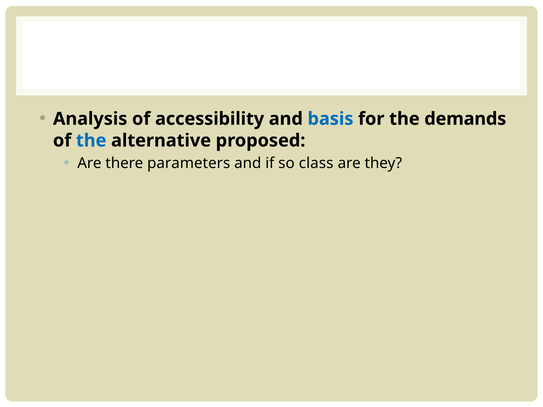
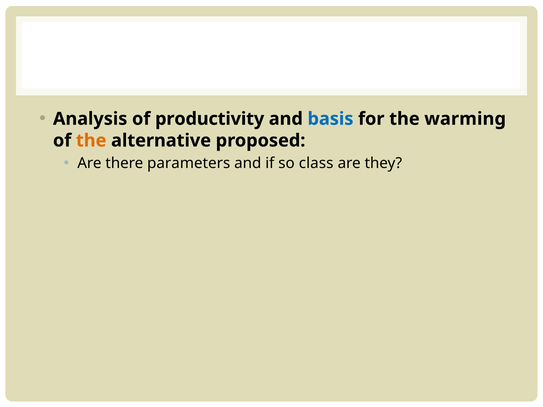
accessibility: accessibility -> productivity (210, 119)
demands: demands -> warming (465, 119)
the colour: blue -> orange (91, 141)
